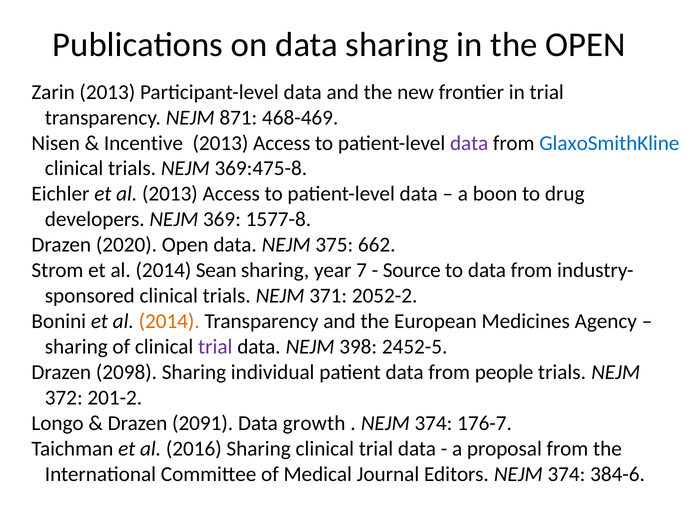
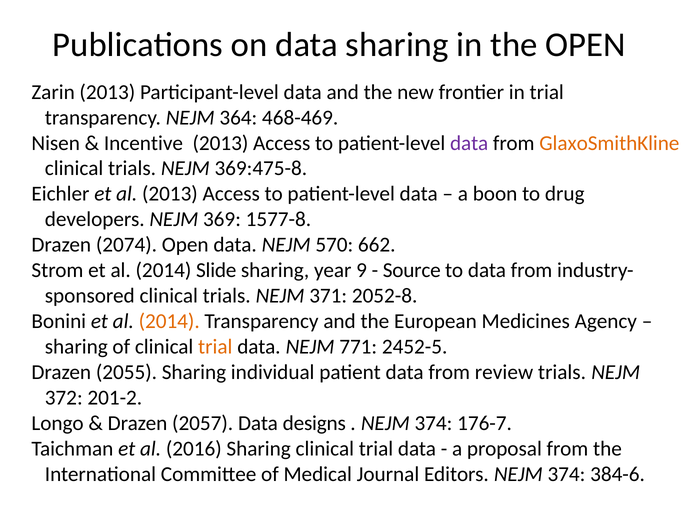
871: 871 -> 364 (238, 118)
GlaxoSmithKline colour: blue -> orange (609, 143)
2020: 2020 -> 2074 (126, 245)
375: 375 -> 570 (334, 245)
Sean: Sean -> Slide (216, 270)
7: 7 -> 9 (362, 270)
2052-2: 2052-2 -> 2052-8 (385, 296)
trial colour: purple -> orange (215, 347)
398: 398 -> 771 (358, 347)
2098: 2098 -> 2055 (126, 372)
people: people -> review (504, 372)
2091: 2091 -> 2057 (203, 423)
growth: growth -> designs (314, 423)
